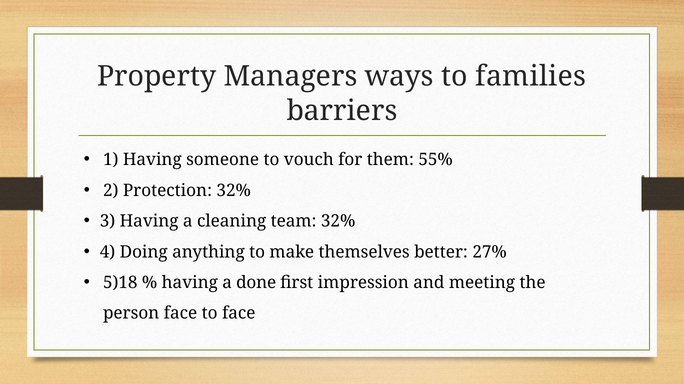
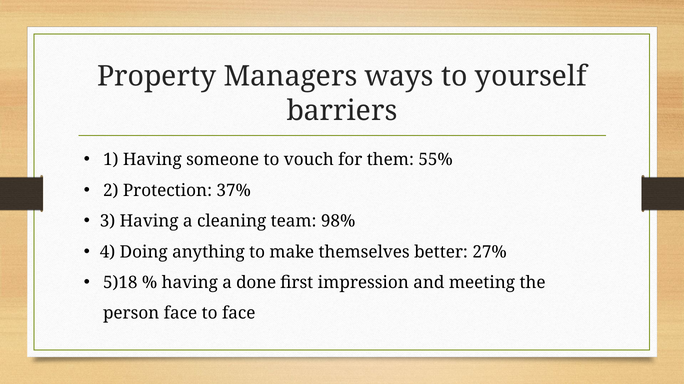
families: families -> yourself (531, 77)
Protection 32%: 32% -> 37% (234, 191)
team 32%: 32% -> 98% (338, 222)
